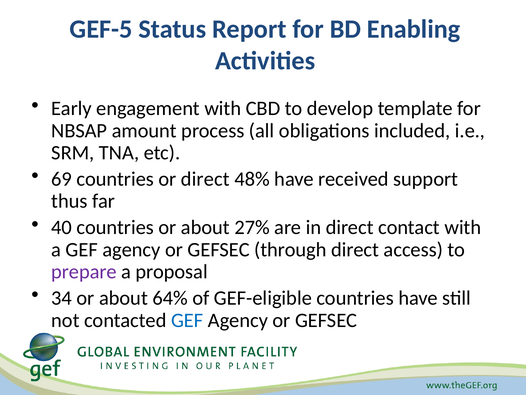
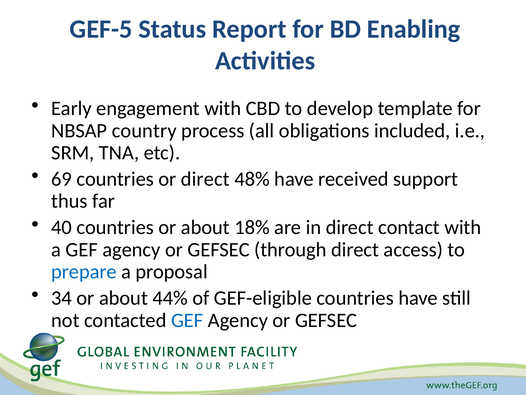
amount: amount -> country (144, 130)
27%: 27% -> 18% (252, 227)
prepare colour: purple -> blue (84, 271)
64%: 64% -> 44% (170, 298)
